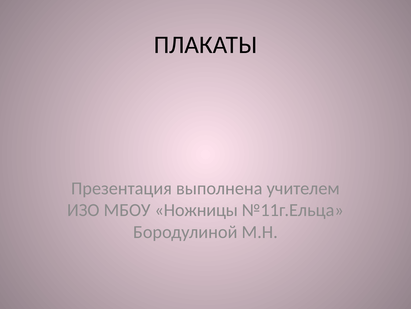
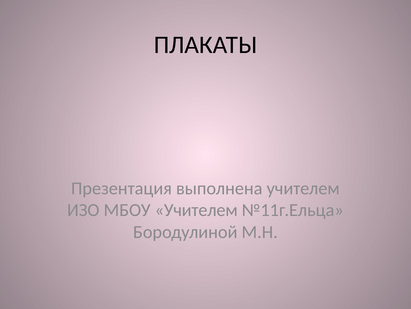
МБОУ Ножницы: Ножницы -> Учителем (196, 210)
